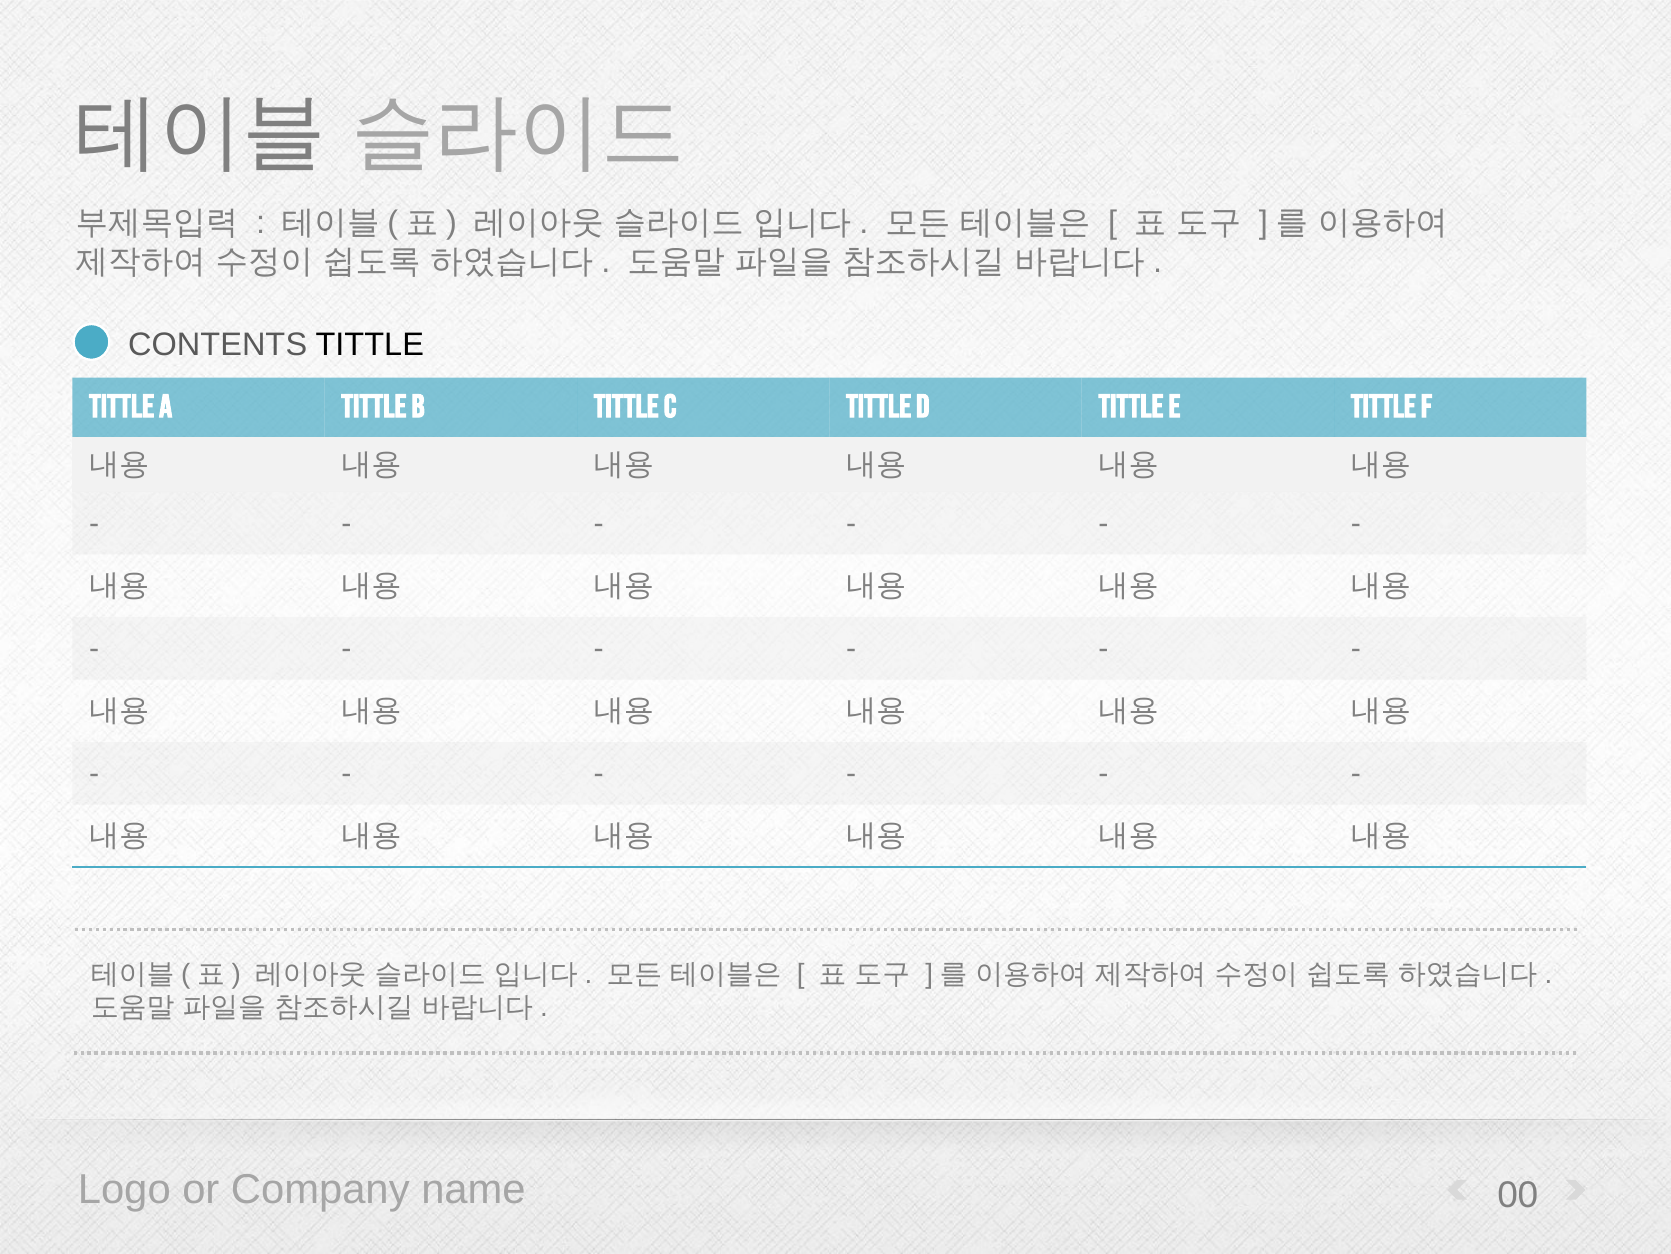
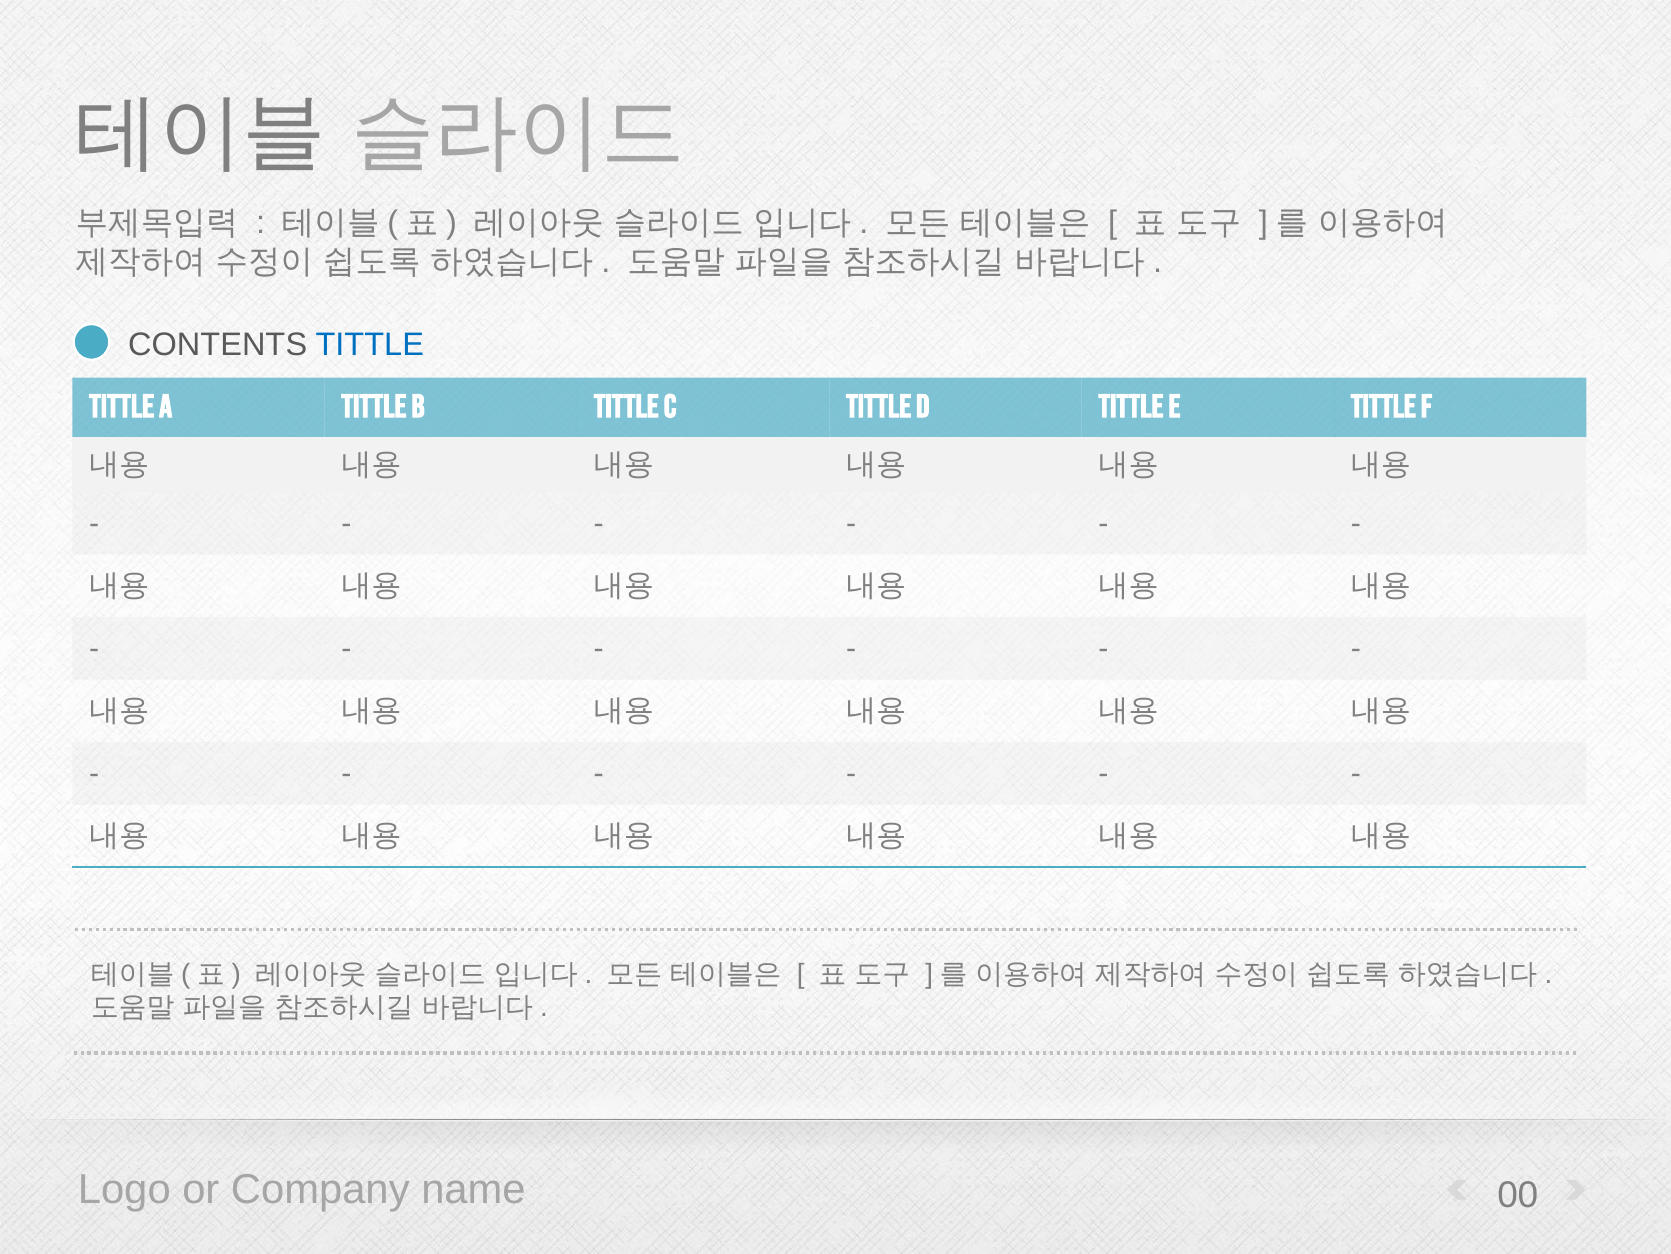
TITTLE colour: black -> blue (370, 344)
